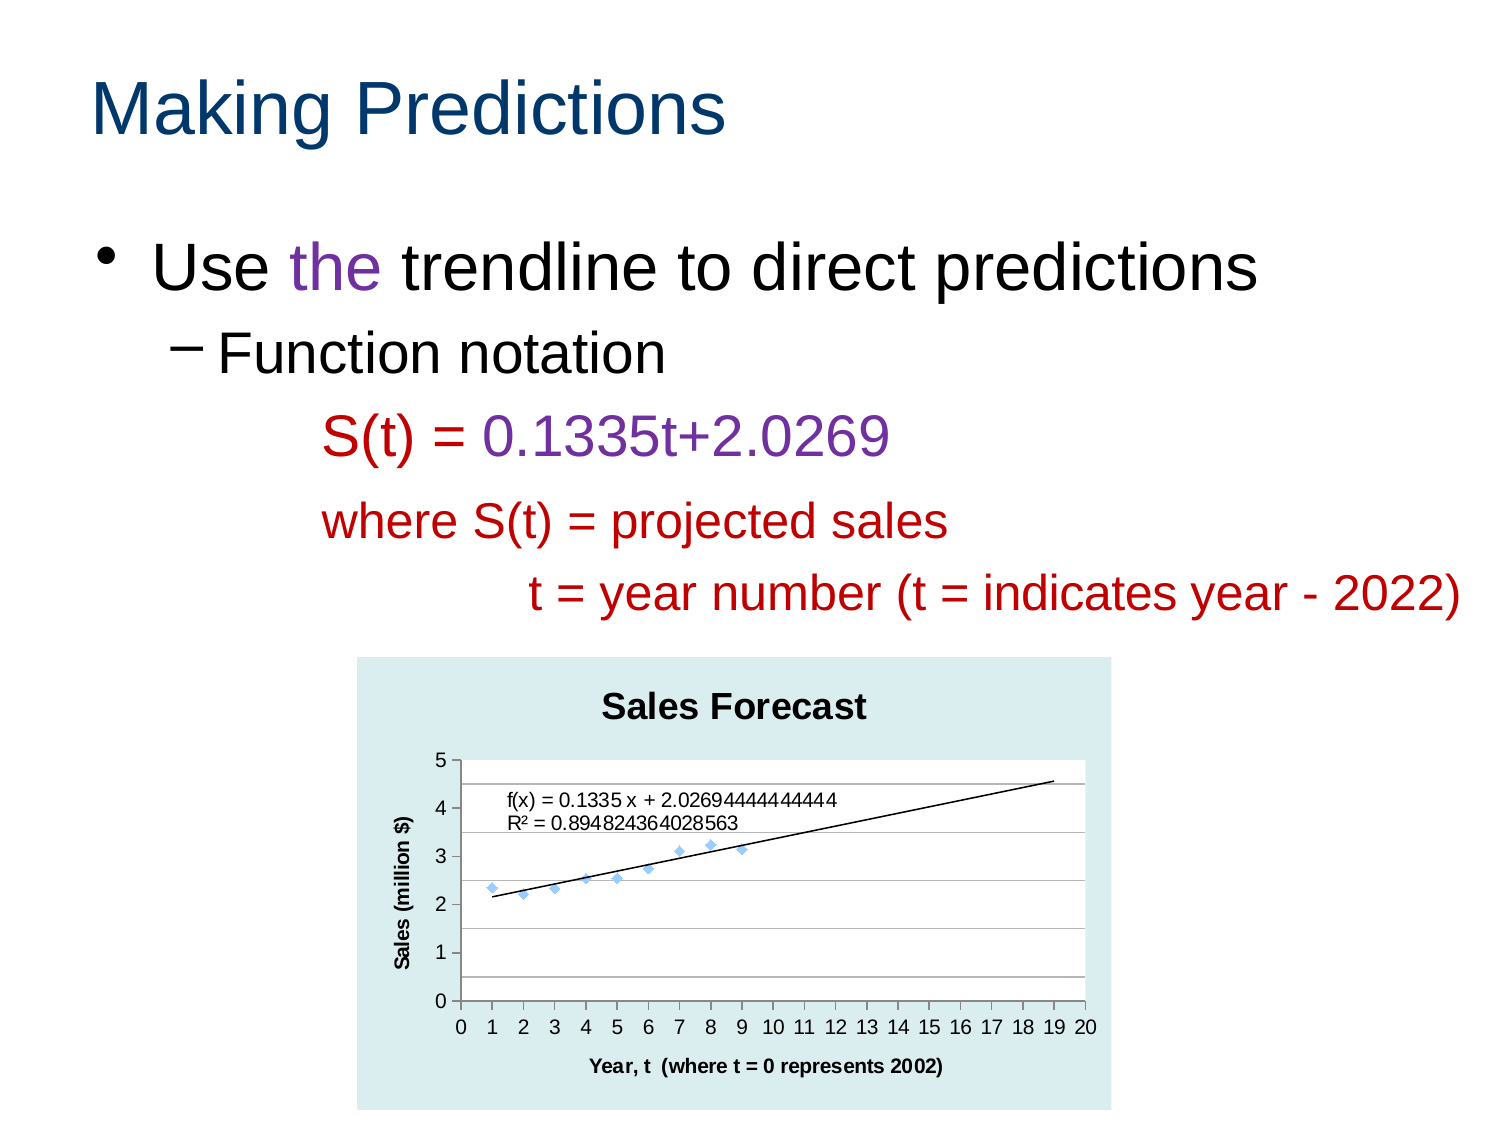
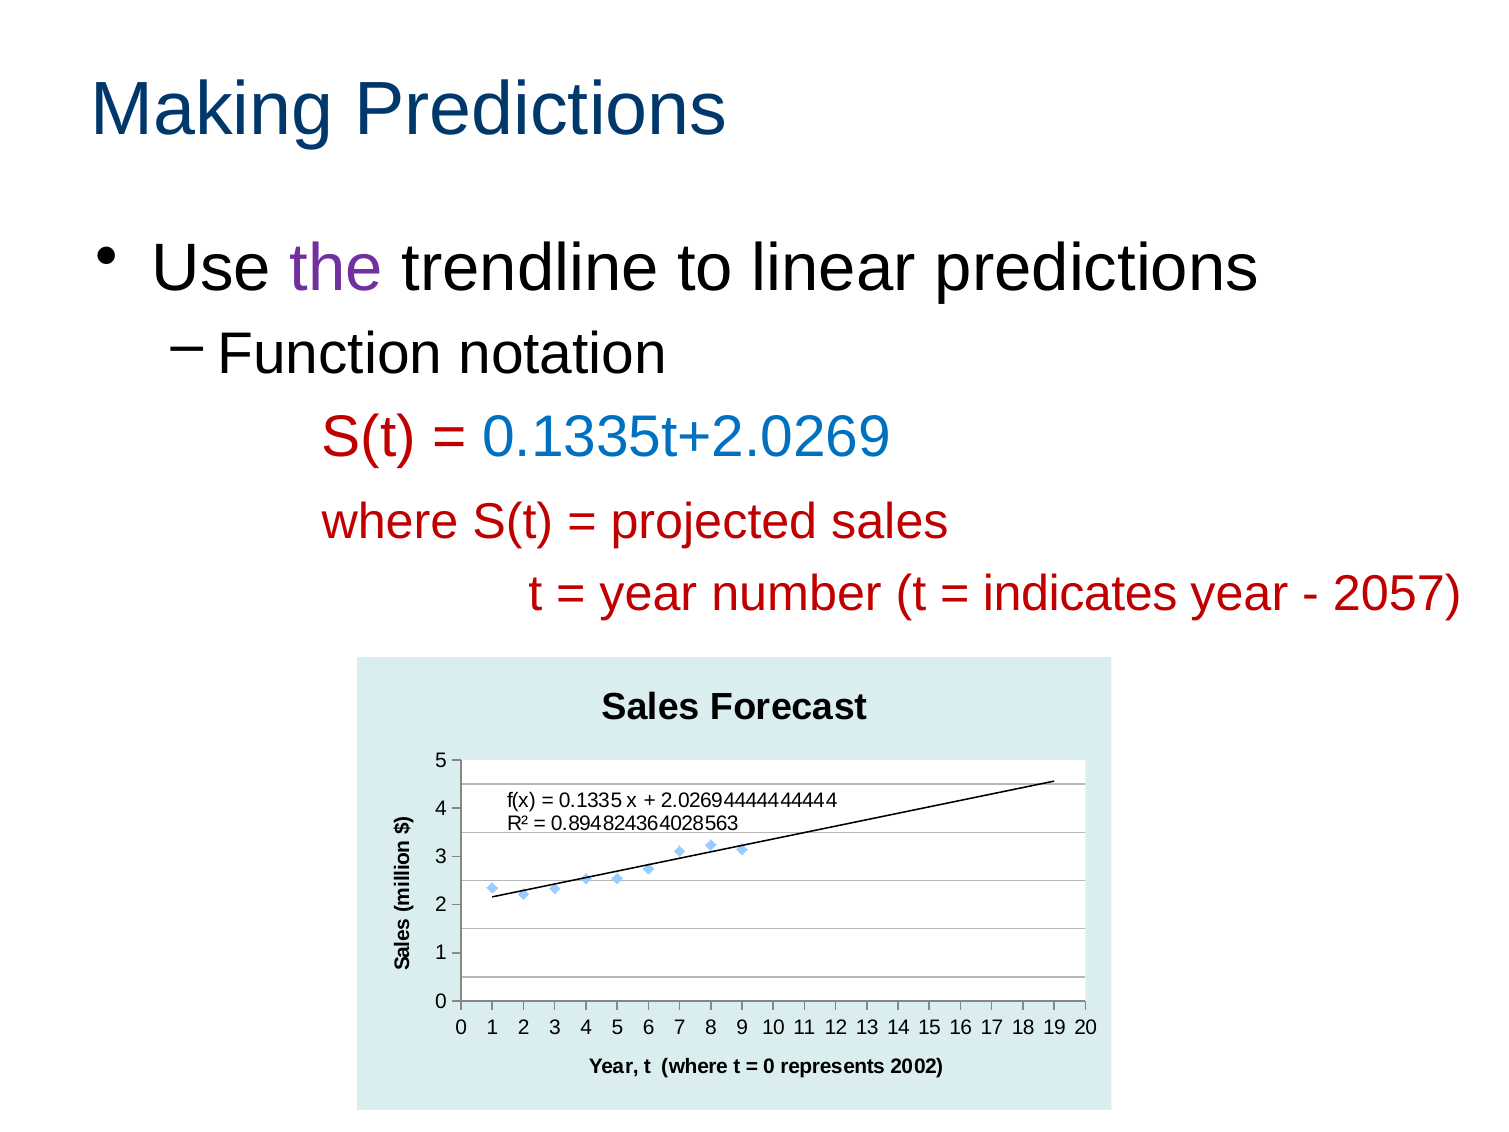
direct: direct -> linear (834, 268)
0.1335t+2.0269 colour: purple -> blue (687, 437)
2022: 2022 -> 2057 (1397, 594)
